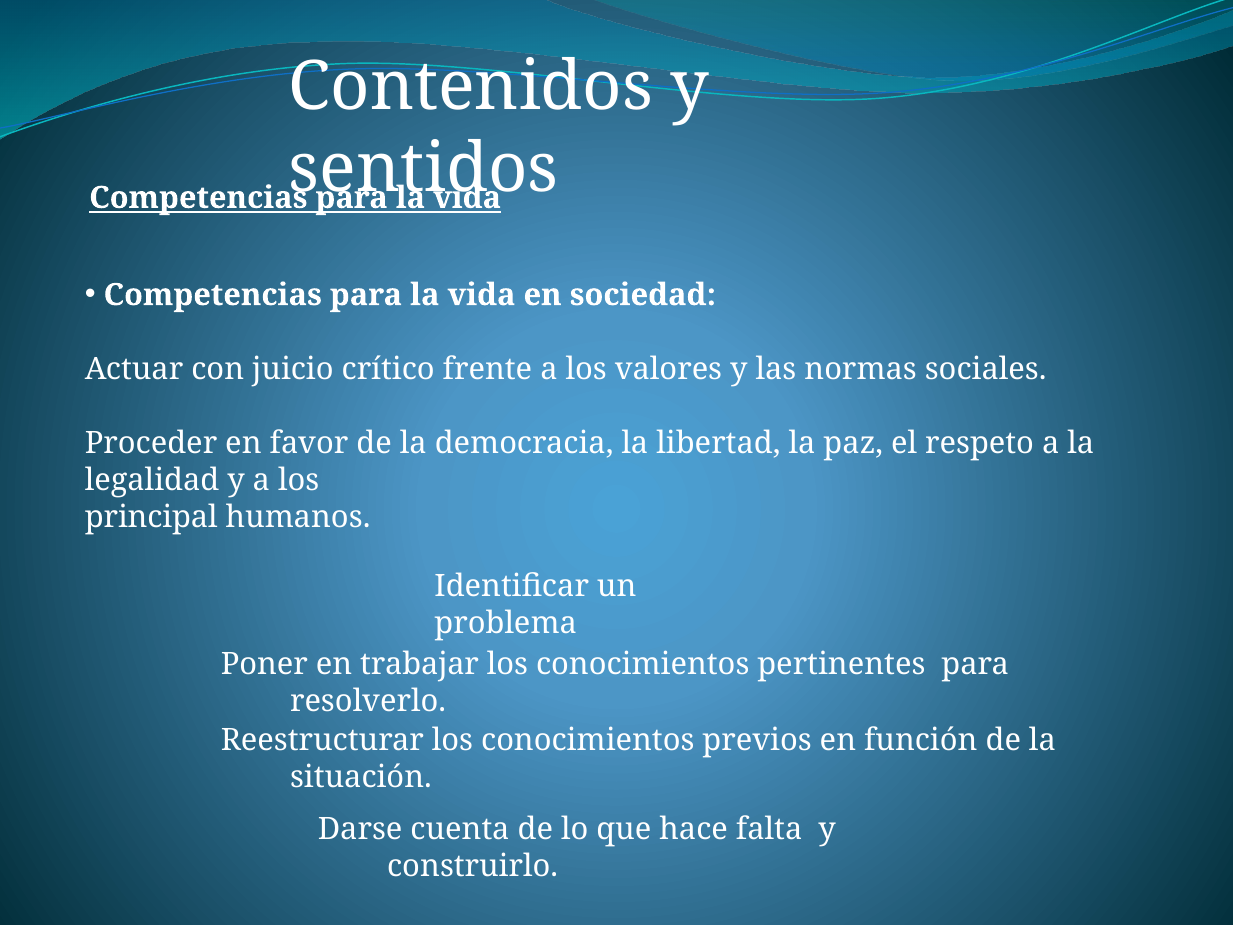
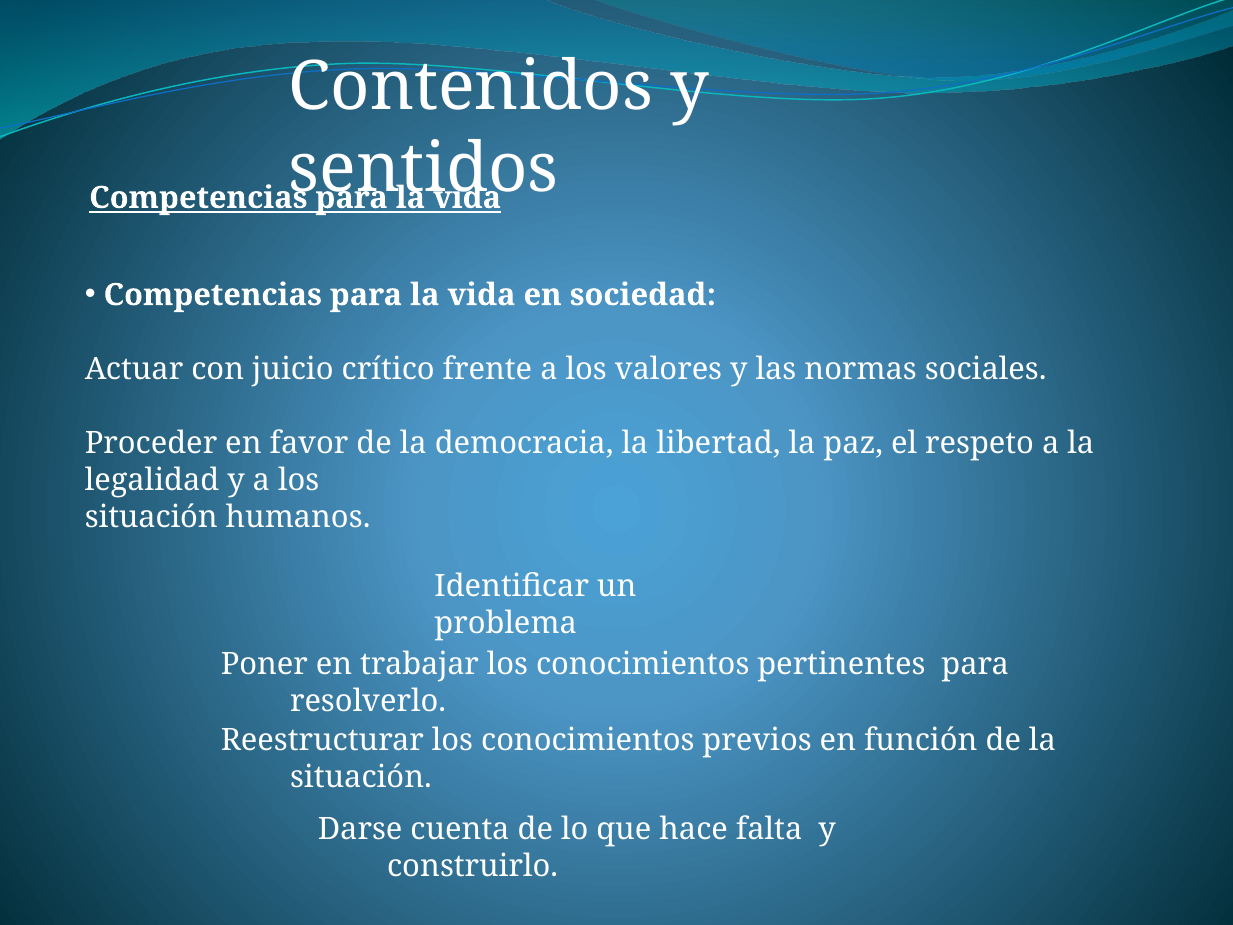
principal: principal -> situación (151, 517)
